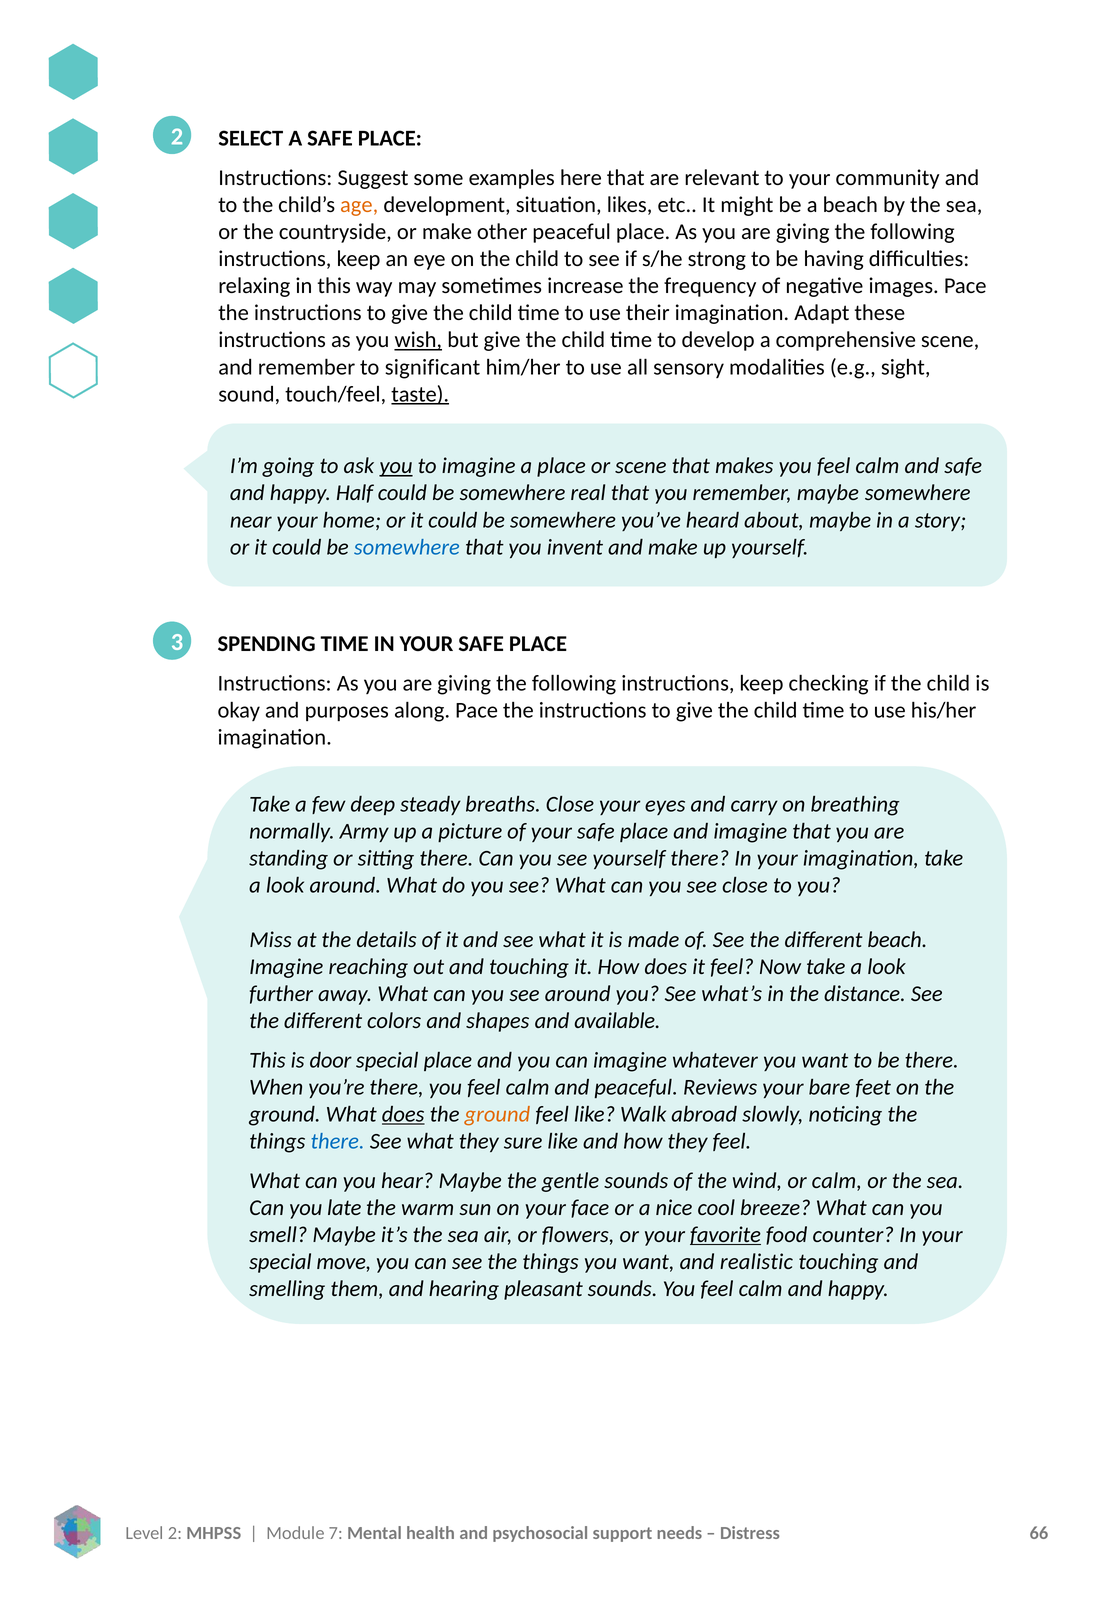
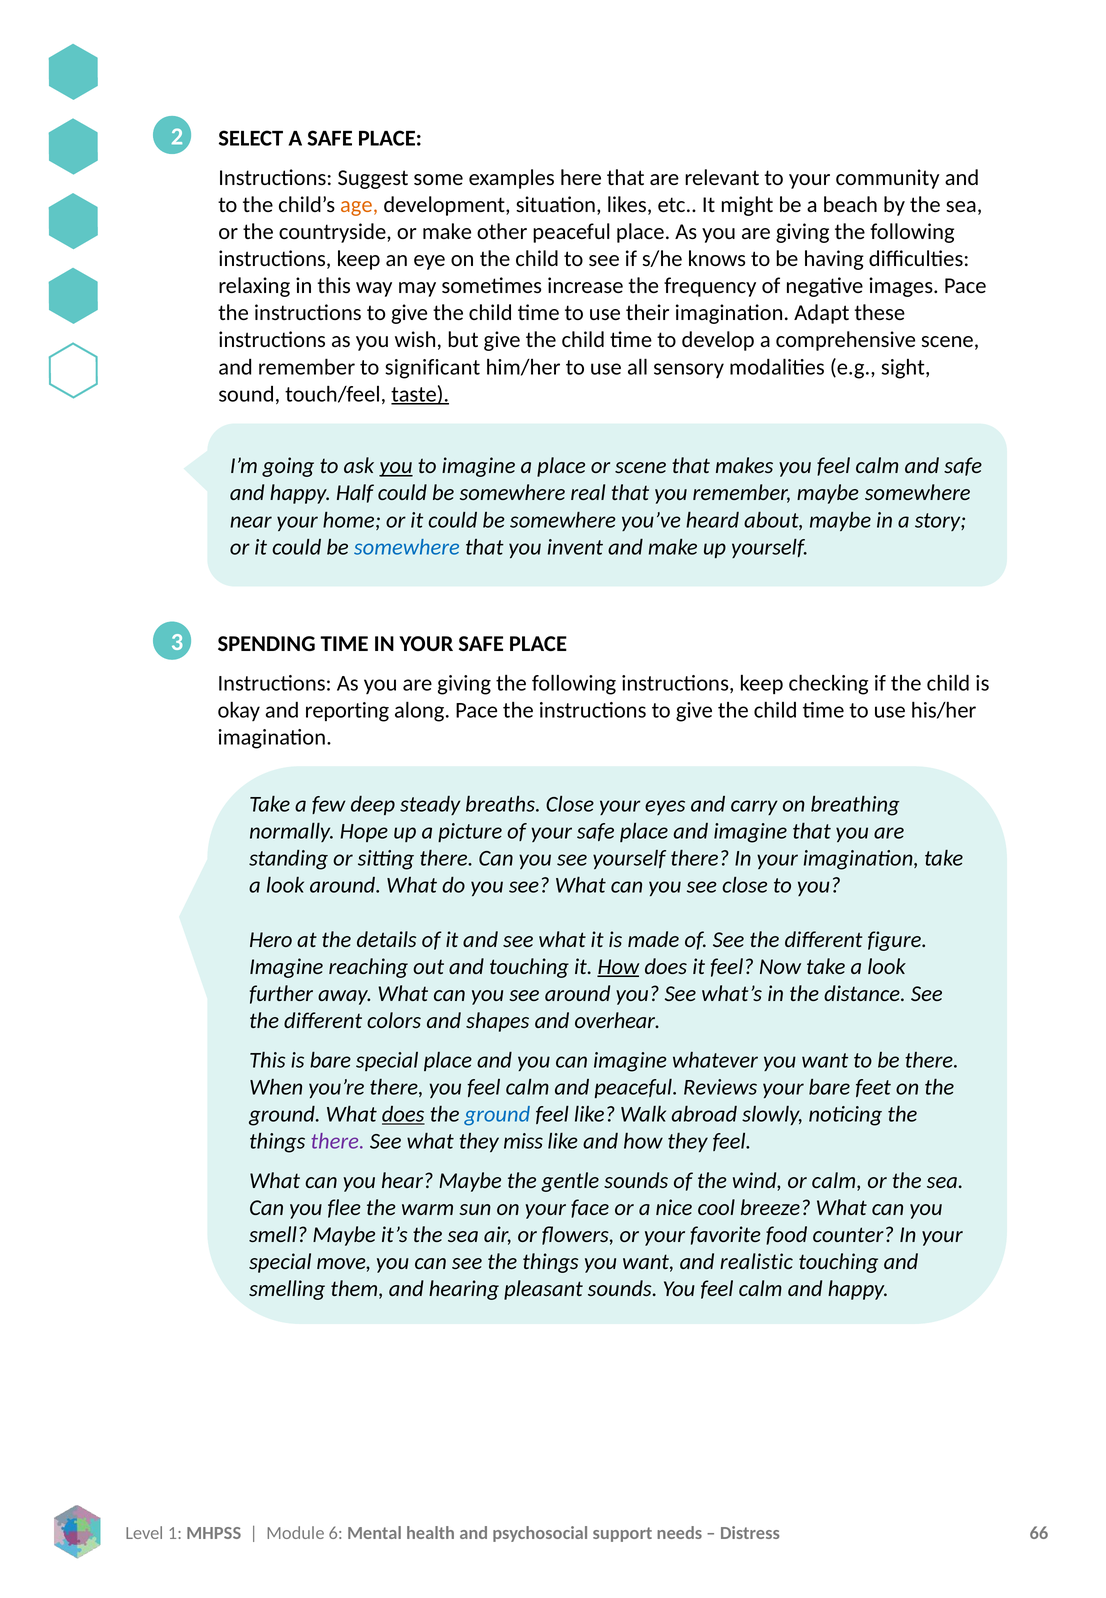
strong: strong -> knows (717, 259)
wish underline: present -> none (418, 340)
purposes: purposes -> reporting (347, 710)
Army: Army -> Hope (364, 831)
Miss: Miss -> Hero (271, 939)
different beach: beach -> figure (897, 939)
How underline: none -> present (618, 966)
available: available -> overhear (617, 1021)
is door: door -> bare (330, 1060)
ground colour: orange -> blue (497, 1114)
there colour: blue -> purple (338, 1141)
sure: sure -> miss (523, 1141)
late: late -> flee (344, 1207)
favorite underline: present -> none (726, 1235)
2: 2 -> 1 (175, 1533)
7: 7 -> 6 (336, 1533)
